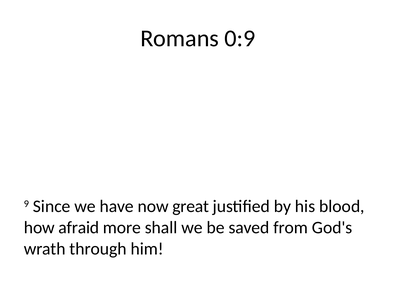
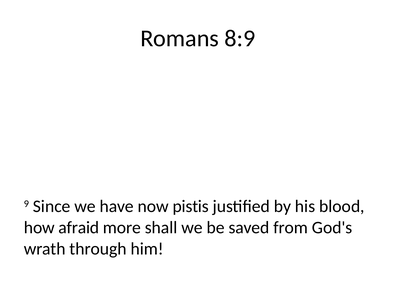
0:9: 0:9 -> 8:9 (240, 38)
great: great -> pistis (191, 206)
